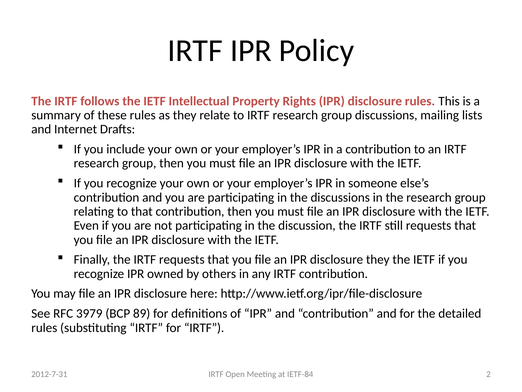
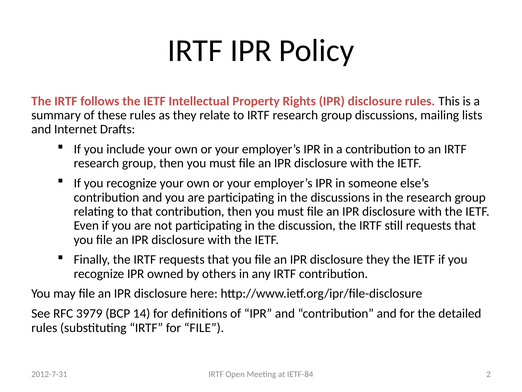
89: 89 -> 14 (142, 313)
for IRTF: IRTF -> FILE (204, 327)
